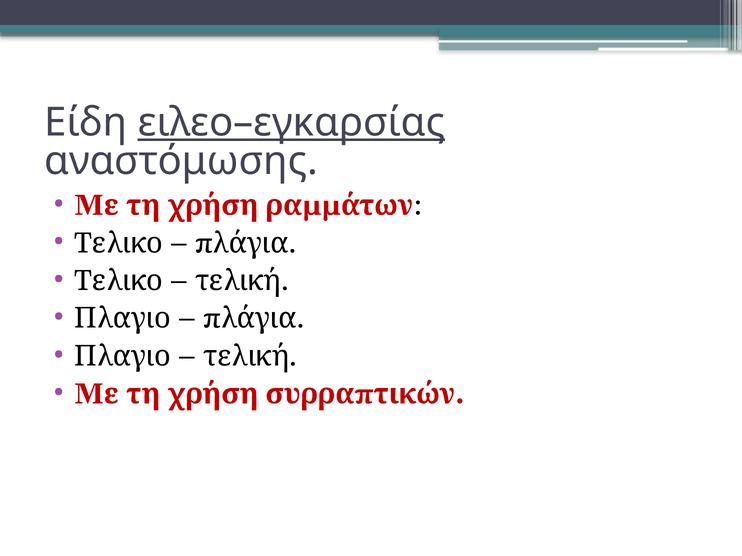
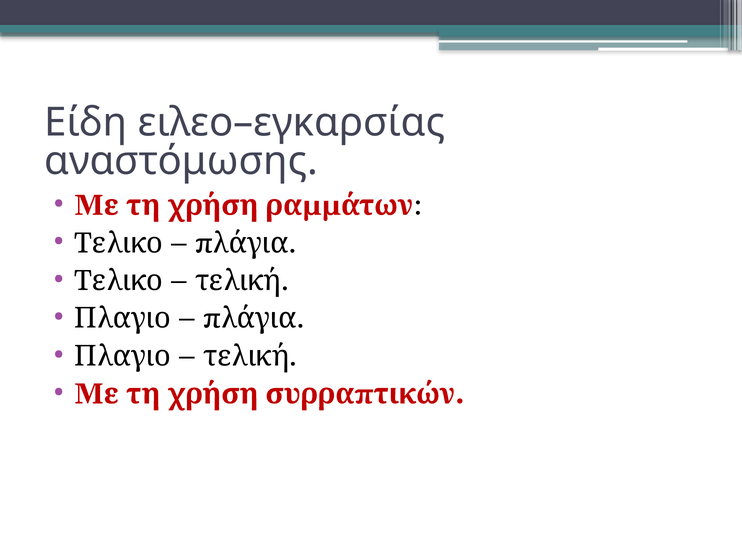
ειλεο–εγκαρσίας underline: present -> none (292, 123)
